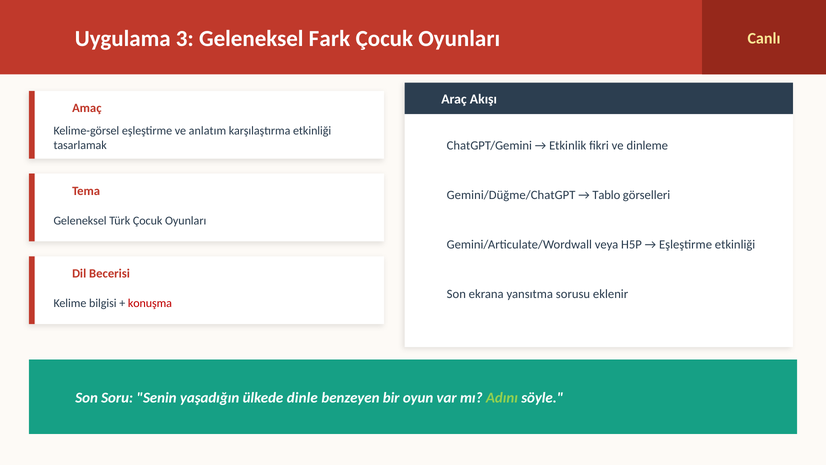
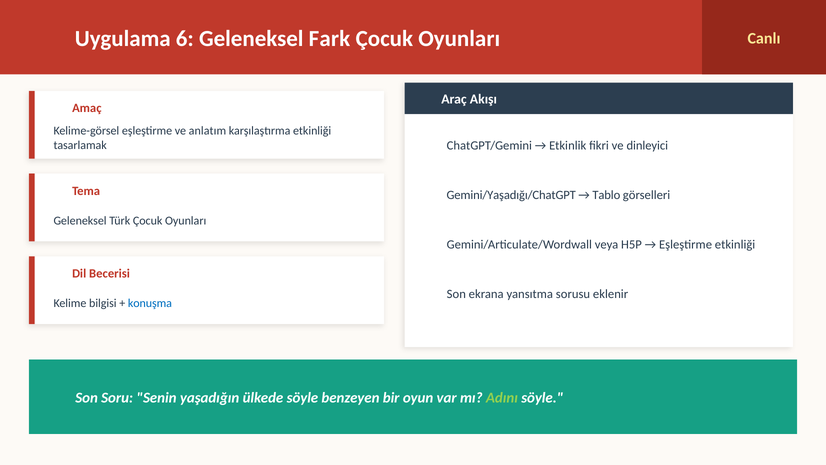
3: 3 -> 6 (185, 39)
dinleme: dinleme -> dinleyici (647, 145)
Gemini/Düğme/ChatGPT: Gemini/Düğme/ChatGPT -> Gemini/Yaşadığı/ChatGPT (511, 195)
konuşma colour: red -> blue (150, 303)
ülkede dinle: dinle -> söyle (302, 397)
